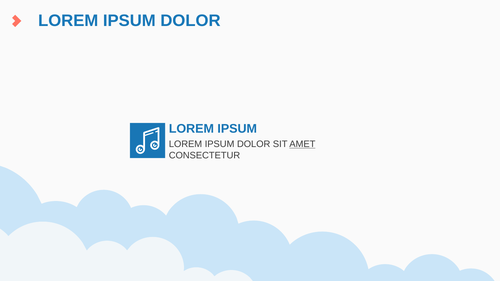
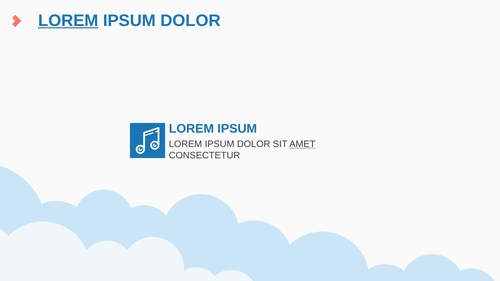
LOREM underline: none -> present (68, 21)
